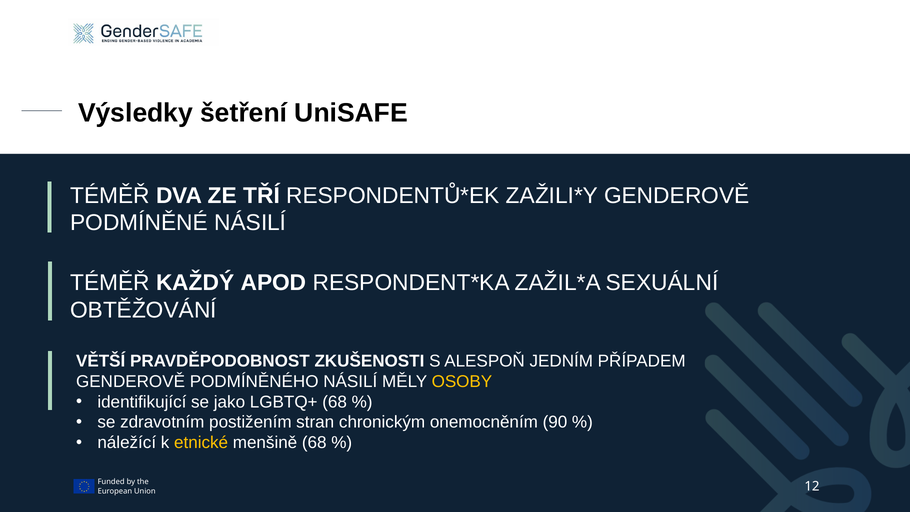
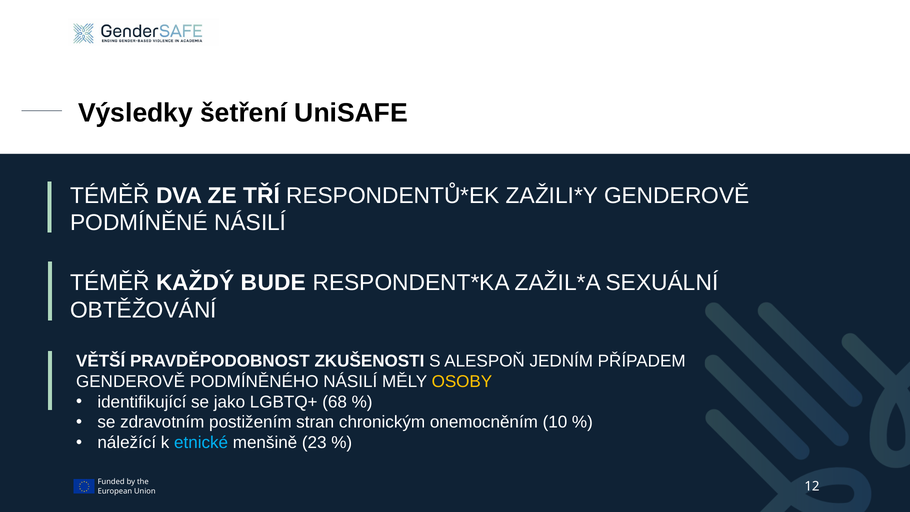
APOD: APOD -> BUDE (273, 283)
90: 90 -> 10 (555, 422)
etnické colour: yellow -> light blue (201, 443)
menšině 68: 68 -> 23 (314, 443)
